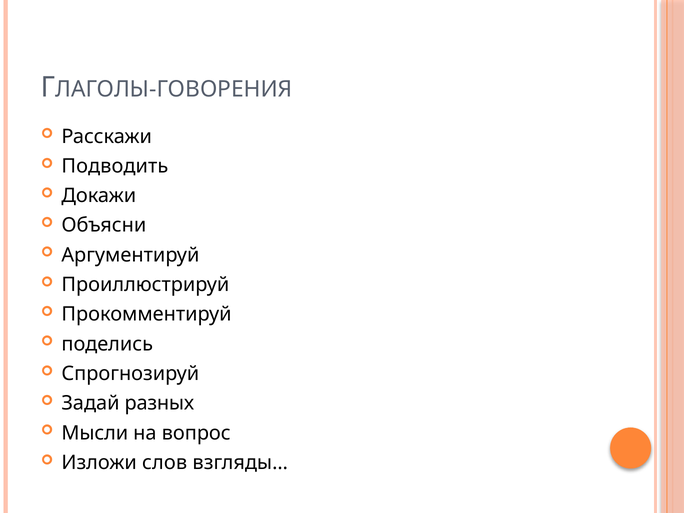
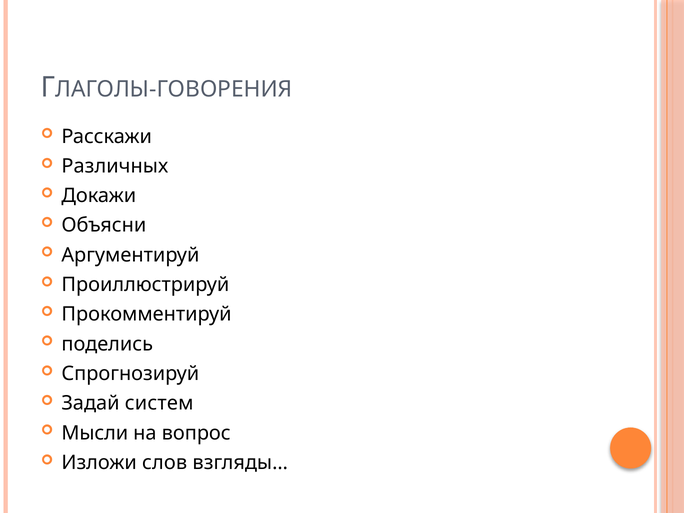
Подводить: Подводить -> Различных (115, 166)
разных: разных -> систем (159, 403)
